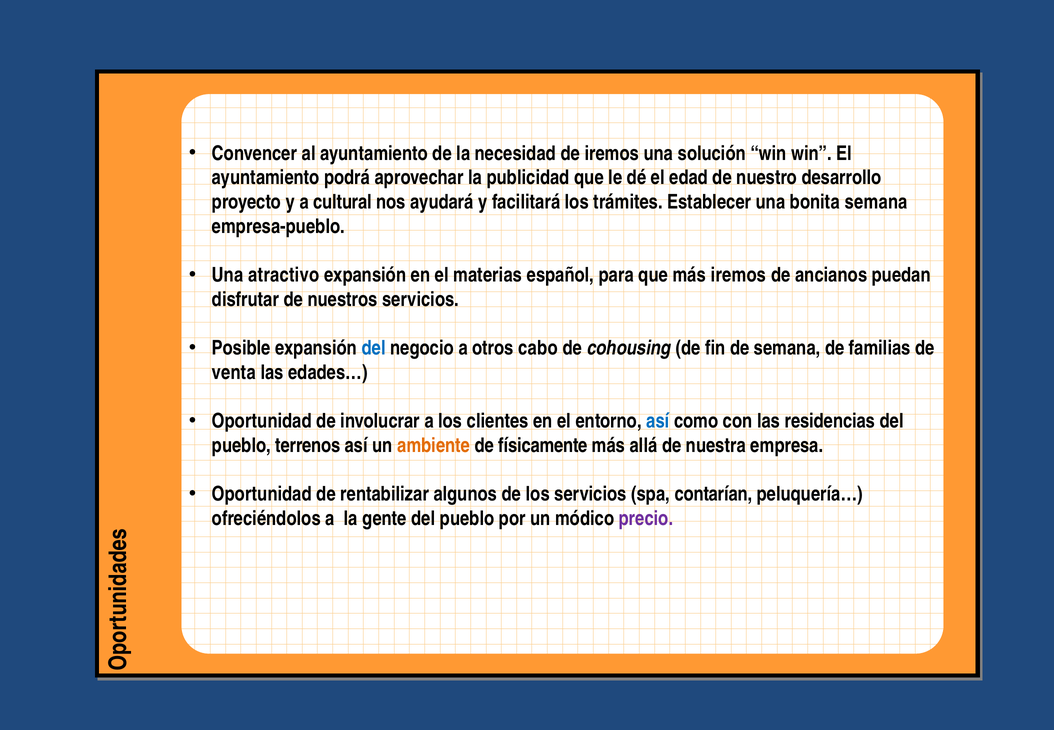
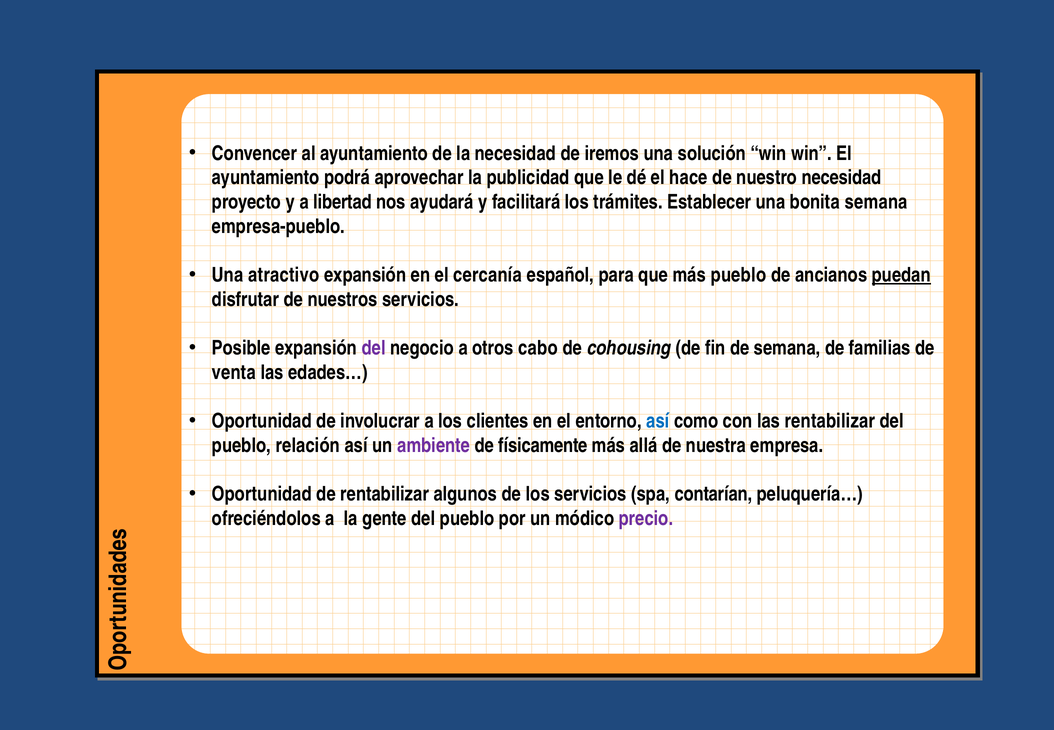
edad: edad -> hace (689, 178)
nuestro desarrollo: desarrollo -> necesidad (842, 178)
cultural: cultural -> libertad (343, 202)
materias: materias -> cercanía (488, 275)
más iremos: iremos -> pueblo (738, 275)
puedan underline: none -> present (901, 275)
del colour: blue -> purple (374, 348)
las residencias: residencias -> rentabilizar (830, 421)
terrenos: terrenos -> relación (308, 445)
ambiente colour: orange -> purple (434, 445)
